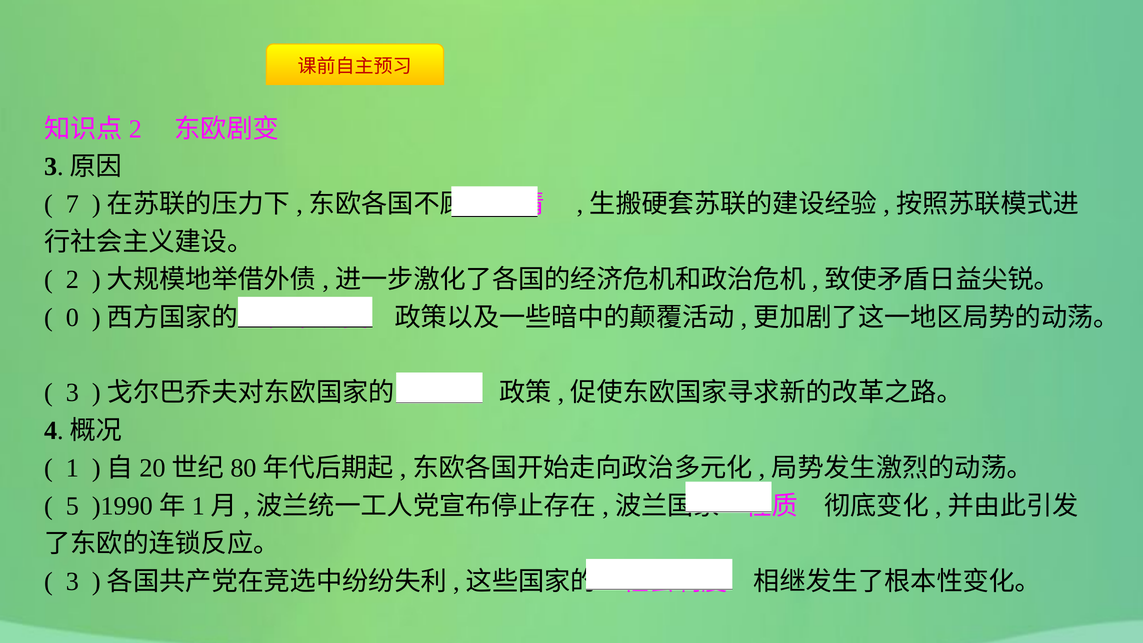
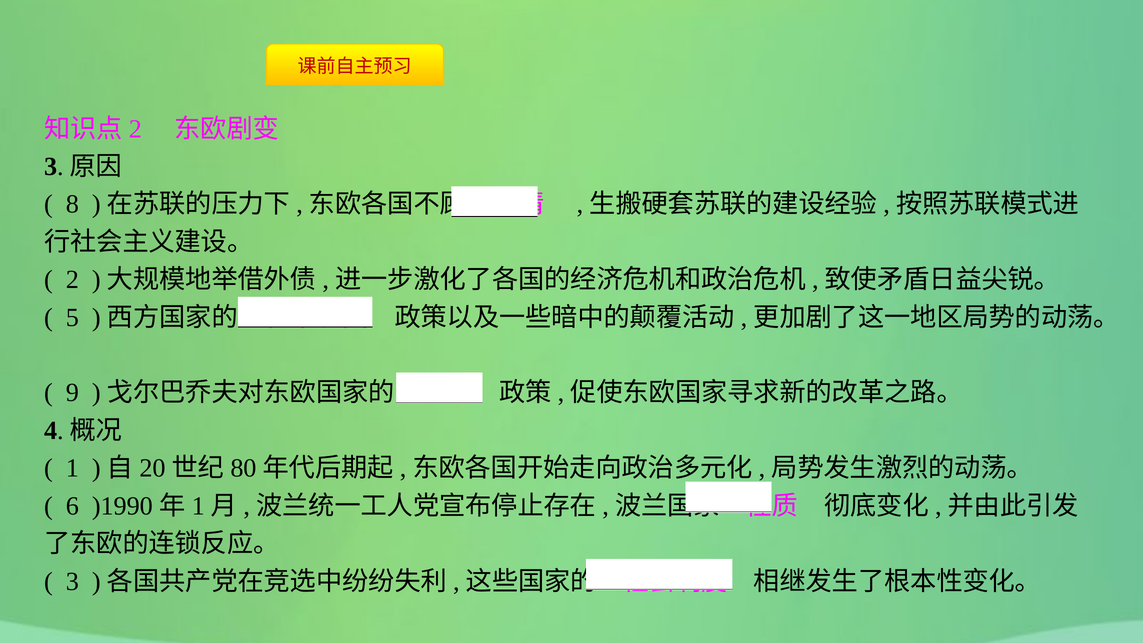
7: 7 -> 8 (72, 204)
0: 0 -> 5 (72, 317)
3: 3 -> 9 (72, 393)
5: 5 -> 6 (72, 506)
